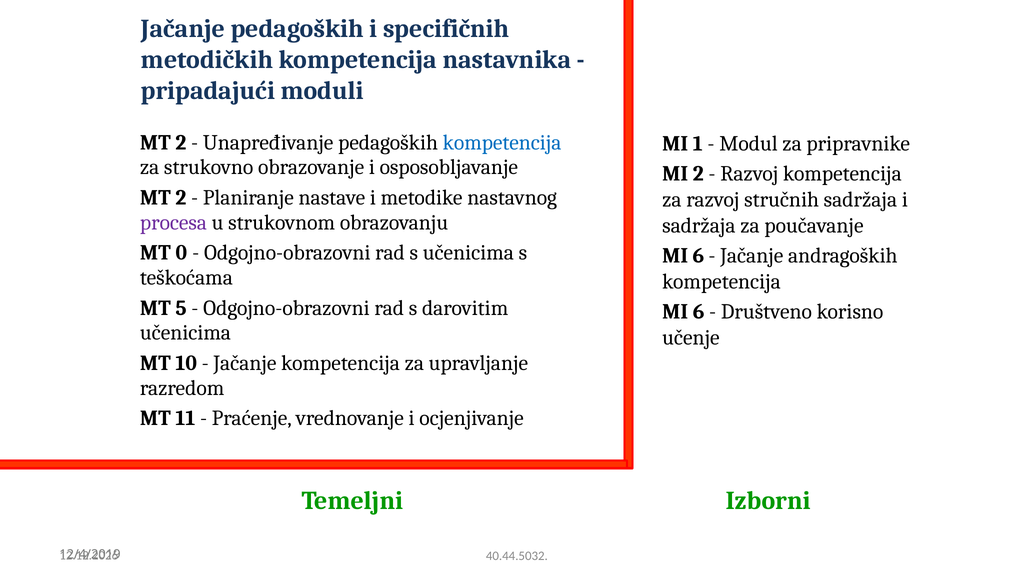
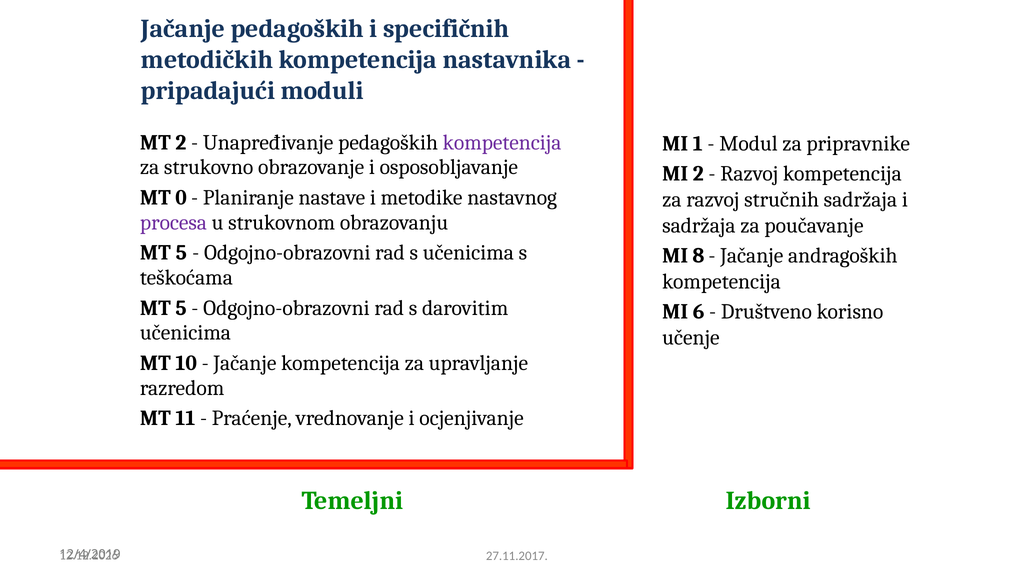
kompetencija colour: blue -> purple (502, 142)
2: 2 -> 0 (181, 198)
0: 0 -> 5 (181, 253)
6: 6 -> 8 (698, 255)
40.44.5032: 40.44.5032 -> 27.11.2017 (517, 555)
